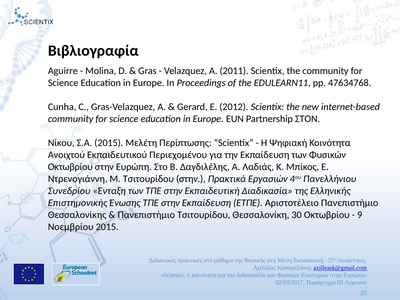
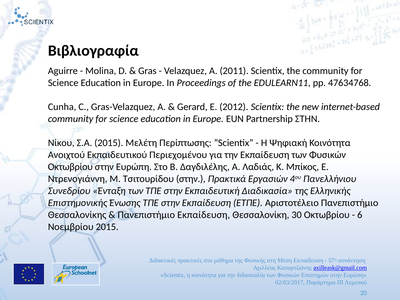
Partnership ΣΤΟΝ: ΣΤΟΝ -> ΣΤΗΝ (308, 119)
Πανεπιστήμιο Τσιτουρίδου: Τσιτουρίδου -> Εκπαίδευση (204, 215)
9: 9 -> 6 (360, 215)
